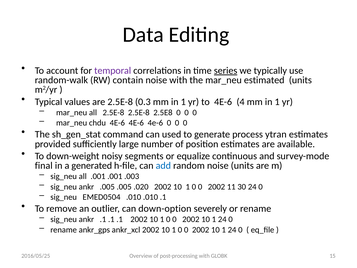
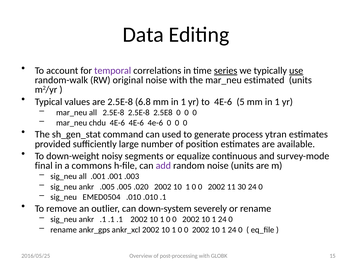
use underline: none -> present (296, 71)
contain: contain -> original (128, 80)
0.3: 0.3 -> 6.8 (143, 102)
4: 4 -> 5 (241, 102)
generated: generated -> commons (92, 165)
add colour: blue -> purple (163, 165)
down-option: down-option -> down-system (165, 208)
